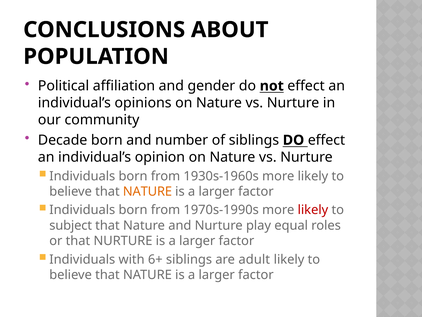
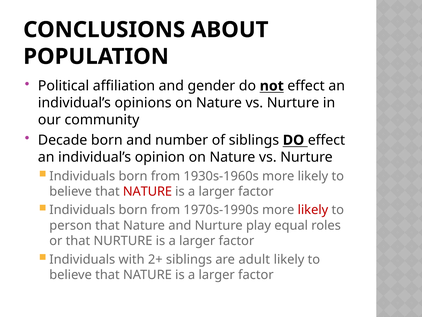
NATURE colour: orange -> red (147, 191)
subject: subject -> person (71, 225)
6+: 6+ -> 2+ (155, 259)
